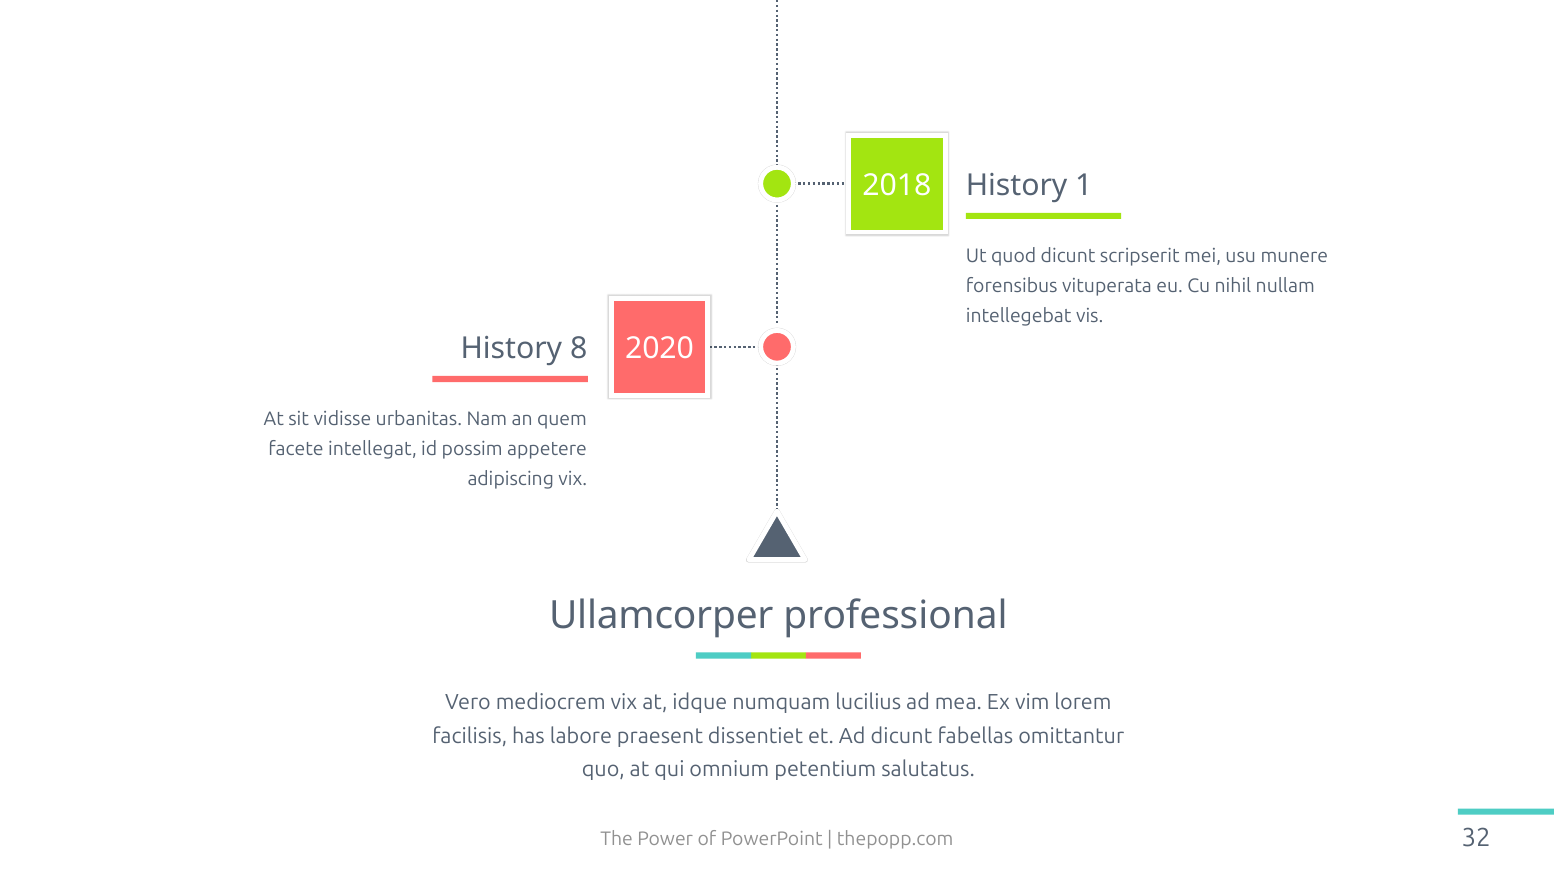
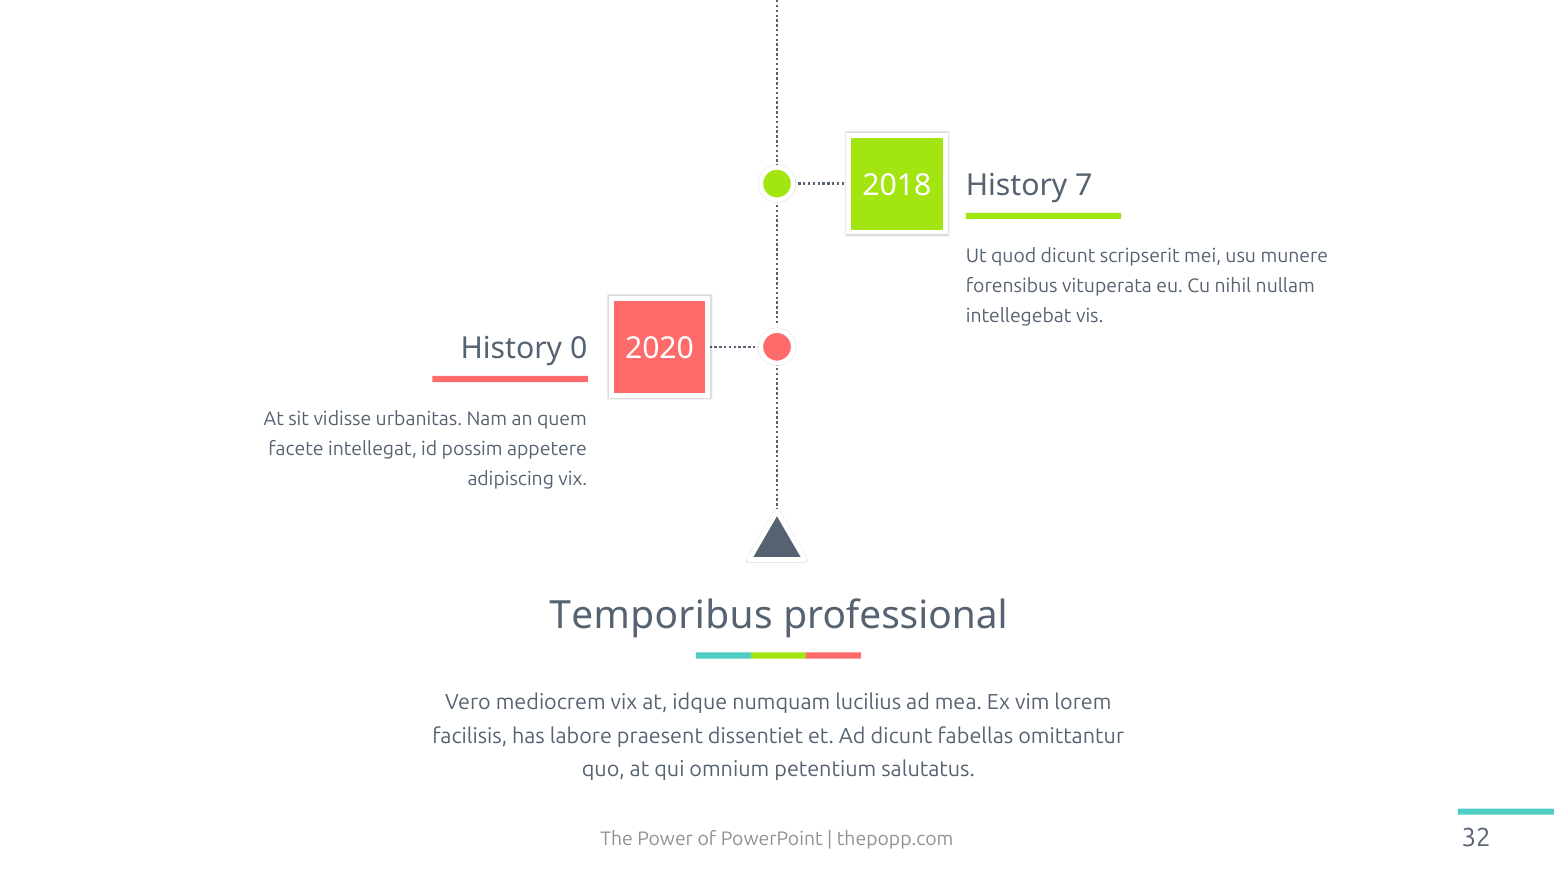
1: 1 -> 7 (1084, 186)
8: 8 -> 0 (579, 349)
Ullamcorper: Ullamcorper -> Temporibus (661, 616)
